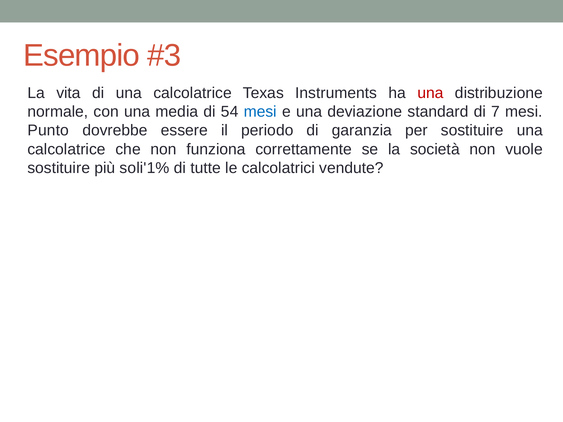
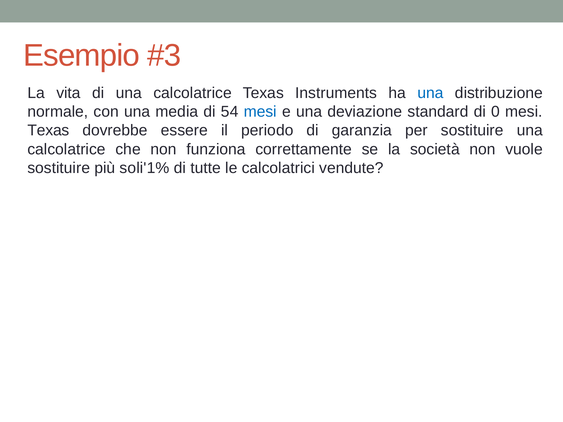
una colour: red -> blue (430, 93)
7: 7 -> 0 (496, 112)
Punto: Punto -> Texas (48, 131)
